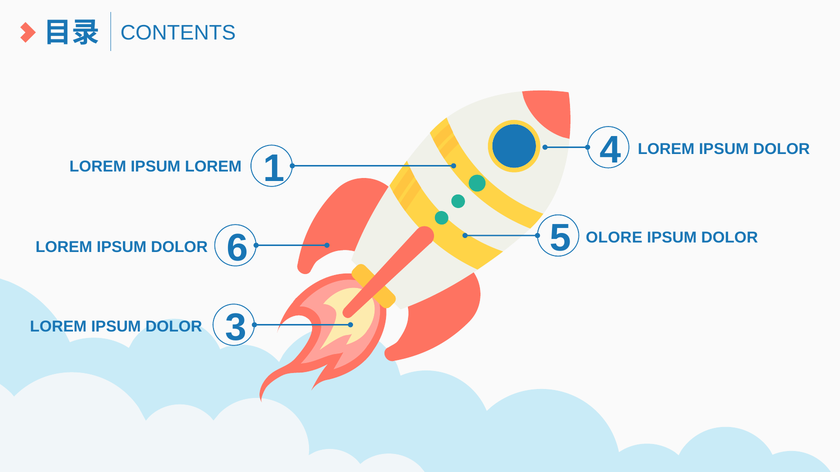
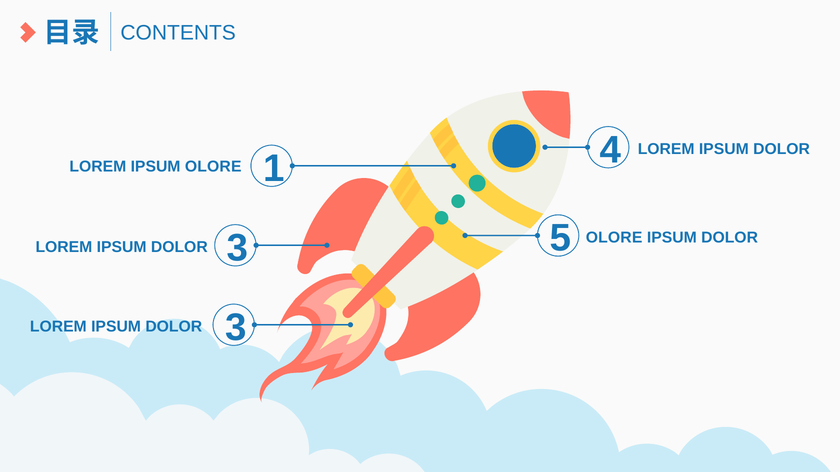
IPSUM LOREM: LOREM -> OLORE (213, 167)
DOLOR 6: 6 -> 3 (238, 248)
